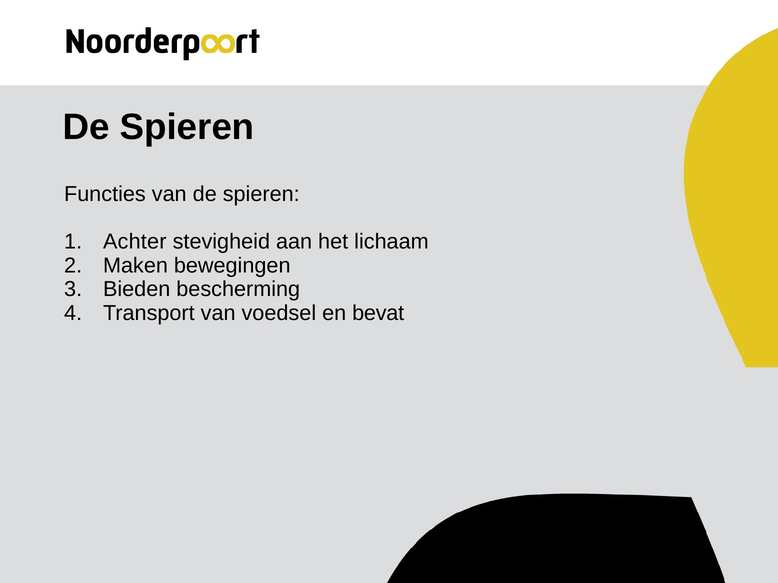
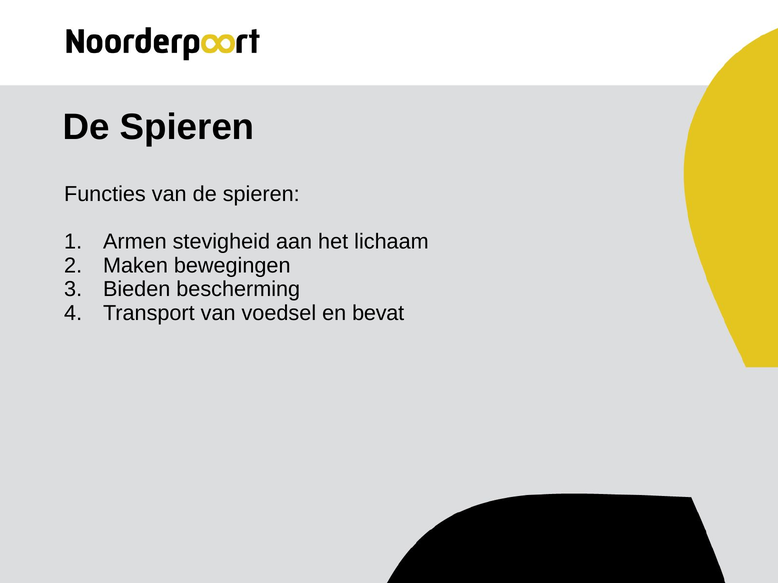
Achter: Achter -> Armen (135, 242)
